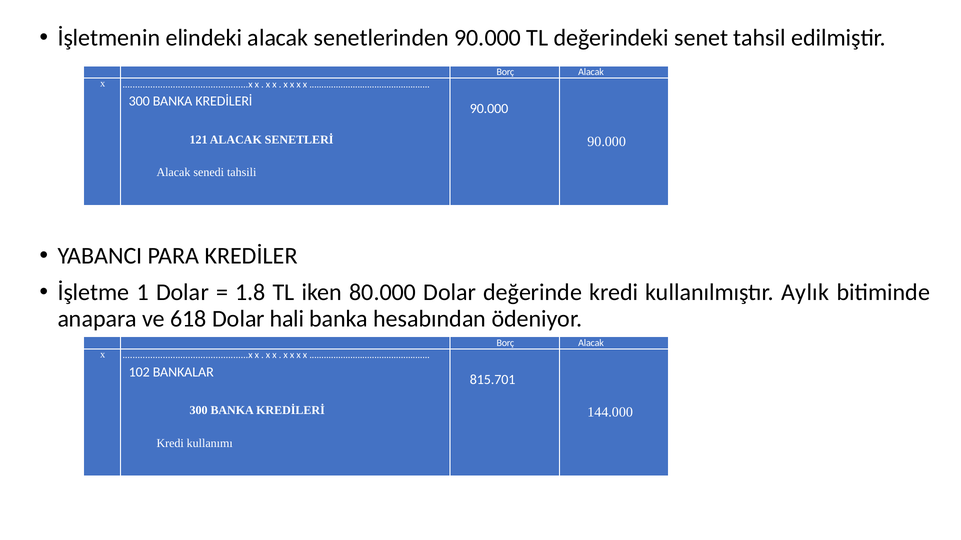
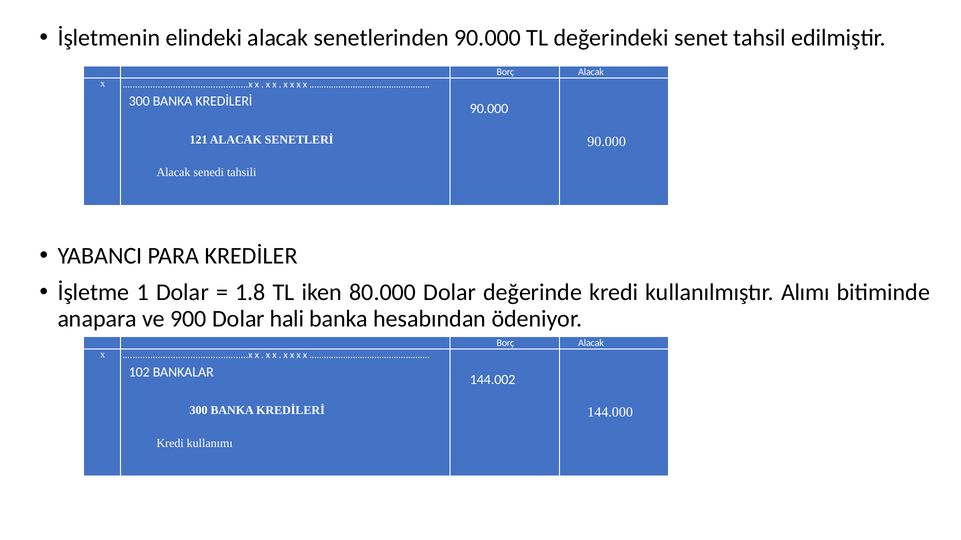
Aylık: Aylık -> Alımı (805, 293)
618: 618 -> 900 (188, 319)
815.701: 815.701 -> 144.002 (493, 380)
